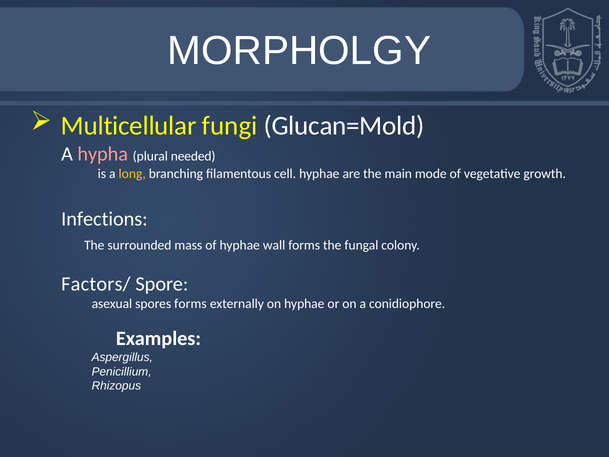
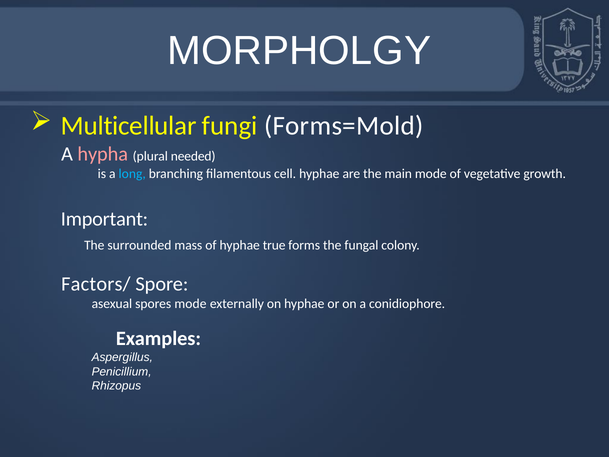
Glucan=Mold: Glucan=Mold -> Forms=Mold (344, 126)
long colour: yellow -> light blue (132, 174)
Infections: Infections -> Important (105, 219)
wall: wall -> true (274, 245)
spores forms: forms -> mode (191, 303)
